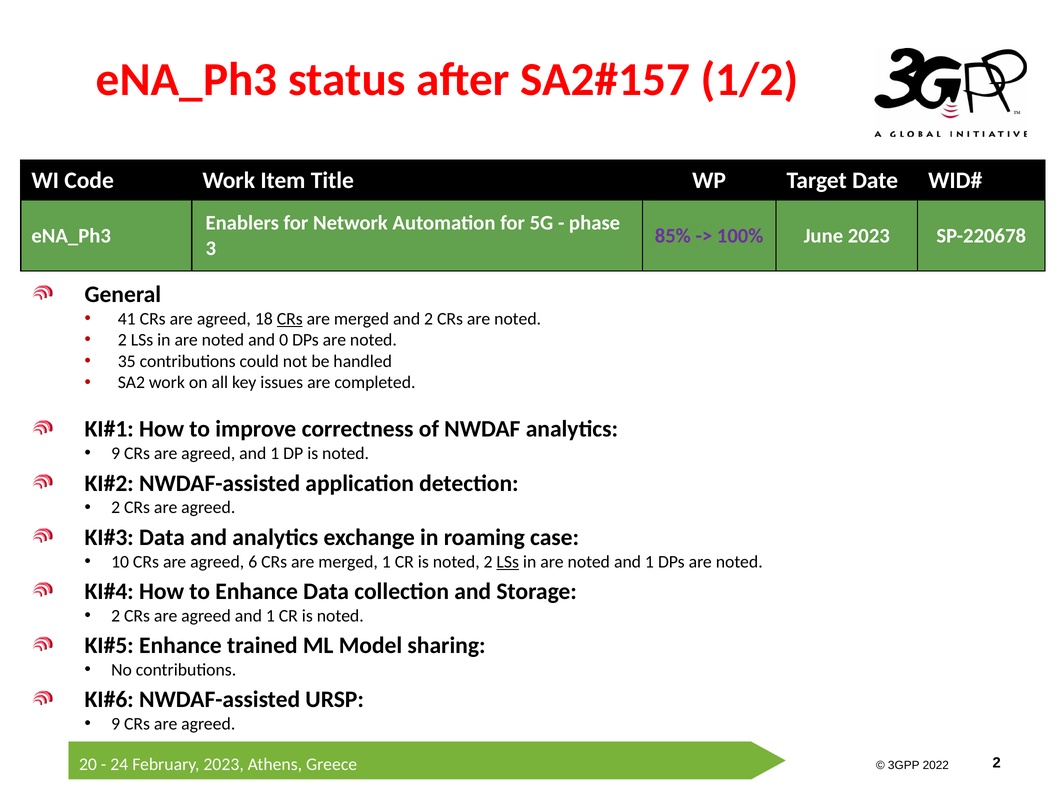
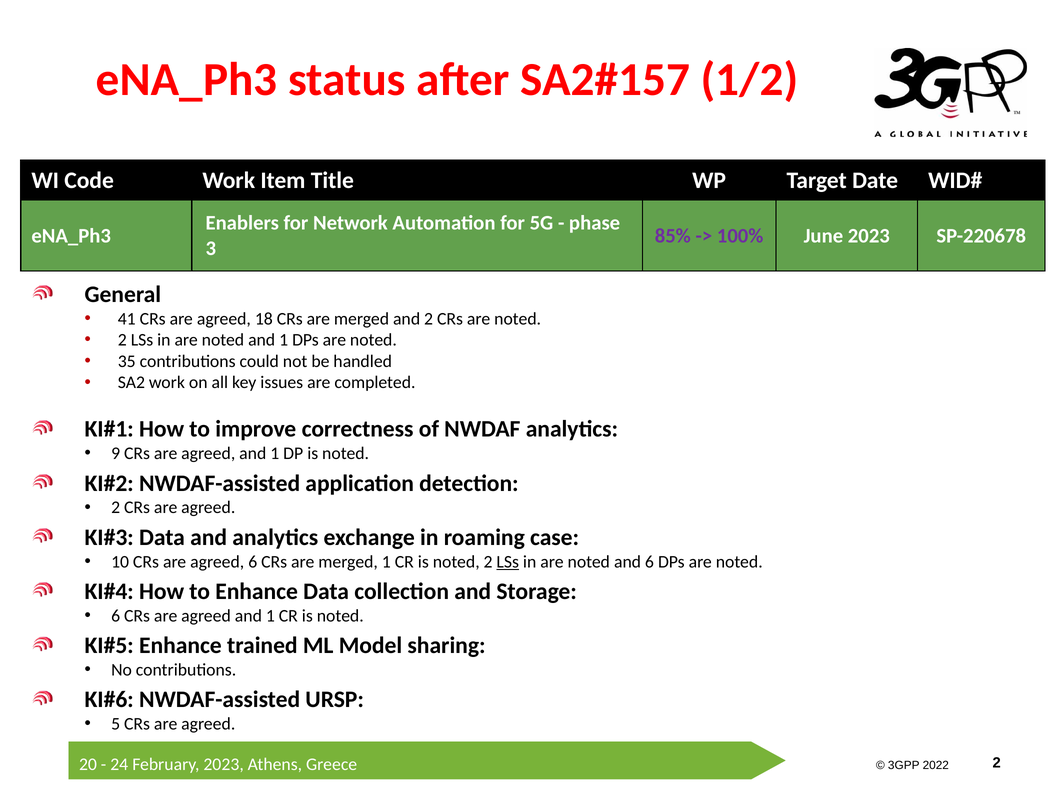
CRs underline: present -> none (290, 318)
noted and 0: 0 -> 1 (284, 340)
noted and 1: 1 -> 6 (649, 561)
2: 2 -> 6 (116, 615)
9: 9 -> 5 (116, 723)
